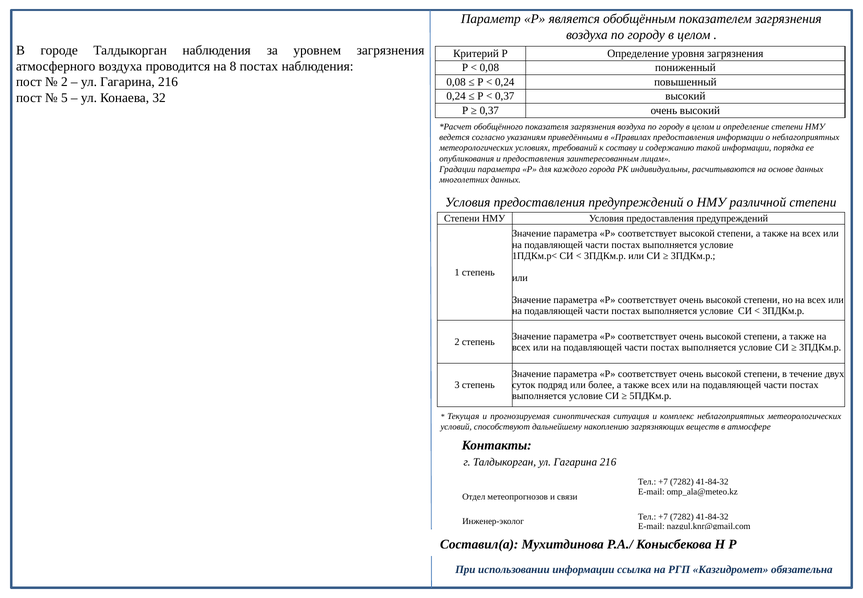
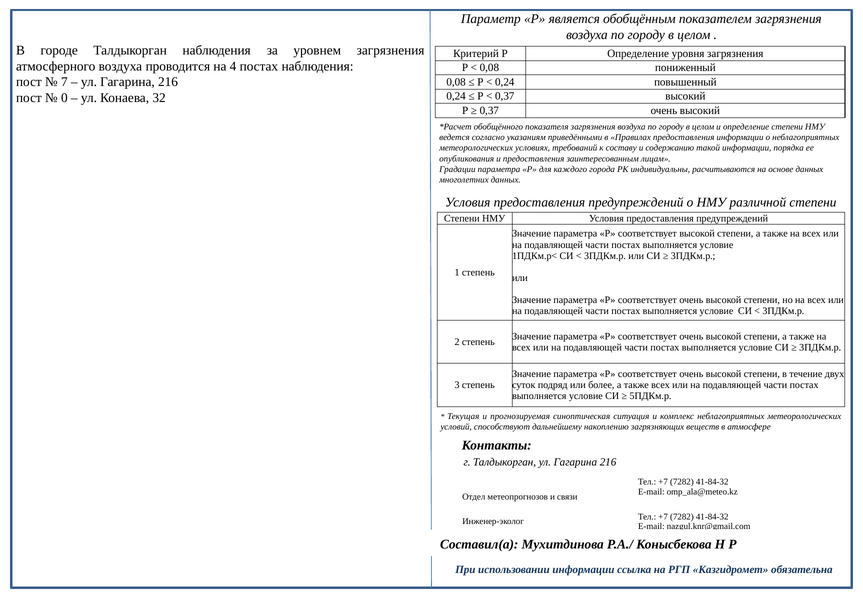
8: 8 -> 4 (233, 66)
2: 2 -> 7 (64, 82)
5: 5 -> 0 (64, 98)
